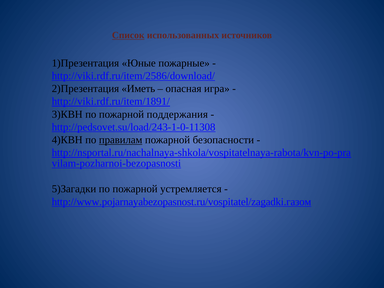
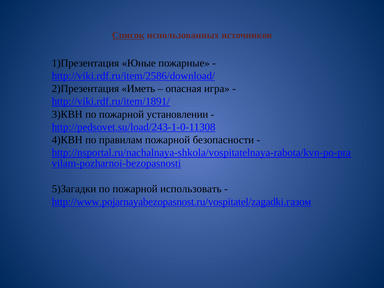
поддержания: поддержания -> установлении (177, 114)
правилам underline: present -> none (121, 140)
устремляется: устремляется -> использовать (191, 189)
